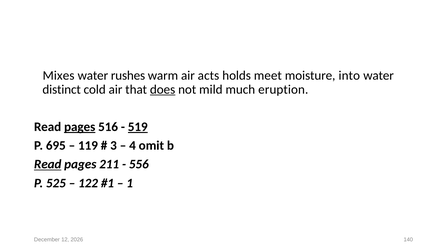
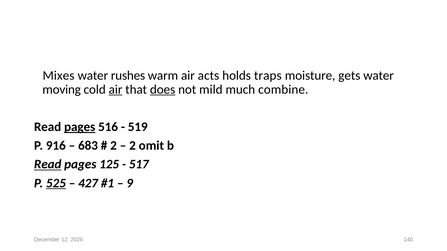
meet: meet -> traps (268, 76)
into: into -> gets (349, 76)
distinct: distinct -> moving (62, 90)
air underline: none -> present (116, 90)
eruption: eruption -> combine (283, 90)
519 underline: present -> none (138, 127)
695: 695 -> 916 (56, 146)
119: 119 -> 683 (88, 146)
3: 3 -> 2 (114, 146)
4: 4 -> 2 (133, 146)
211: 211 -> 125 (109, 165)
556: 556 -> 517 (139, 165)
525 underline: none -> present (56, 183)
122: 122 -> 427 (88, 183)
1: 1 -> 9 (130, 183)
